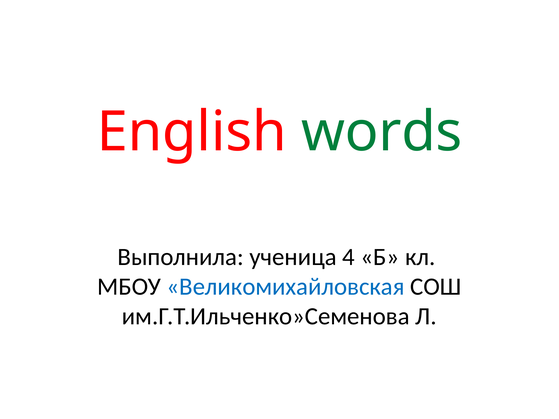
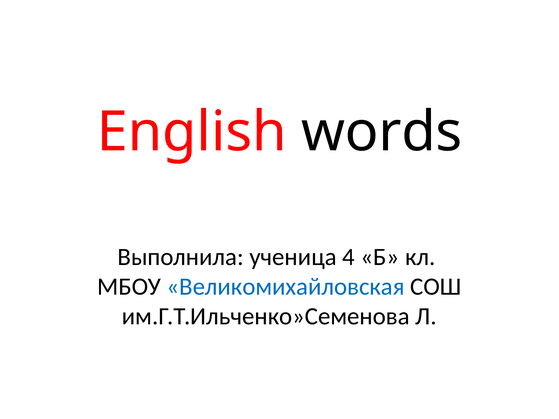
words colour: green -> black (382, 132)
